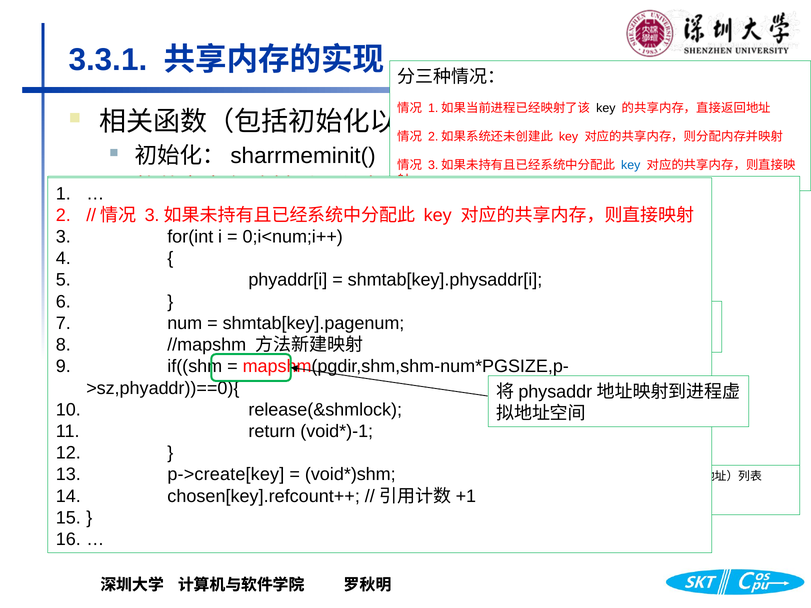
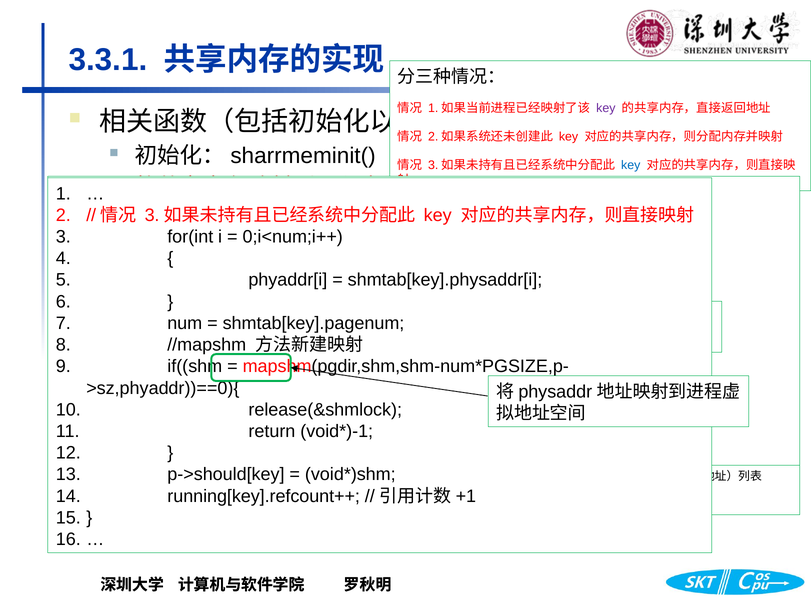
key colour: black -> purple (606, 108)
p->create[key: p->create[key -> p->should[key (226, 475)
chosen[key].refcount++: chosen[key].refcount++ -> running[key].refcount++ (264, 496)
